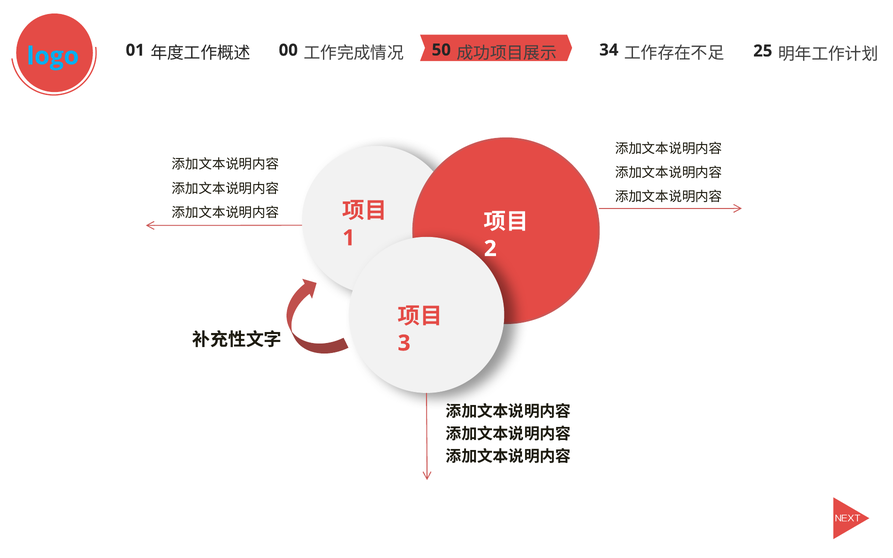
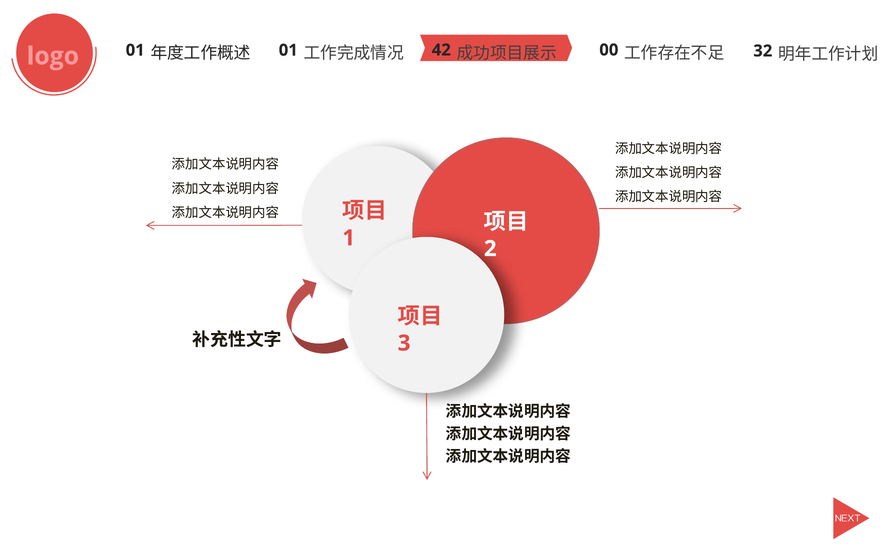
logo colour: light blue -> pink (53, 56)
00: 00 -> 01 (288, 50)
50: 50 -> 42 (441, 50)
34: 34 -> 00 (609, 50)
25: 25 -> 32 (763, 51)
